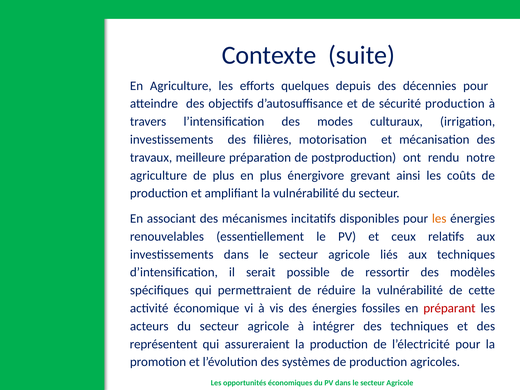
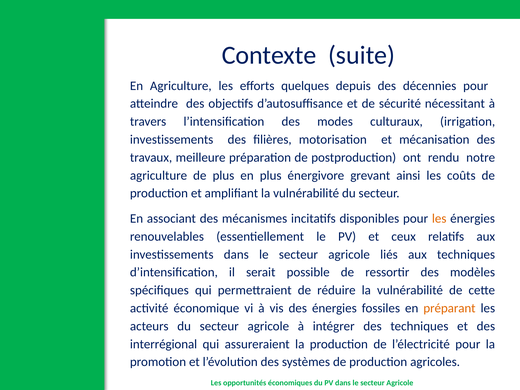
sécurité production: production -> nécessitant (455, 104)
préparant colour: red -> orange (449, 308)
représentent: représentent -> interrégional (164, 344)
